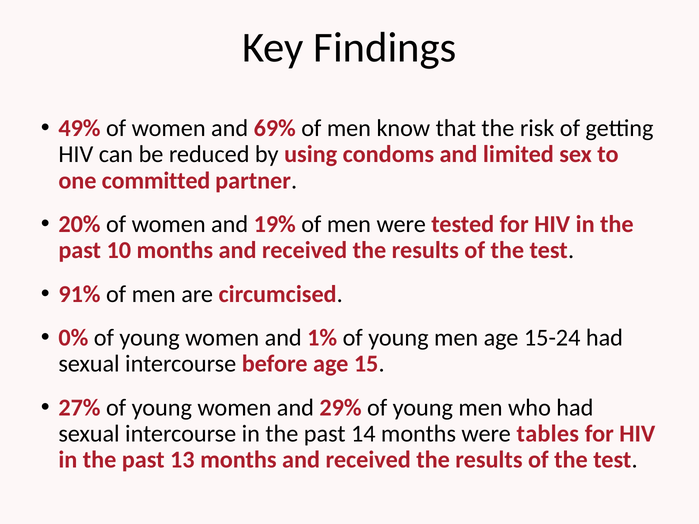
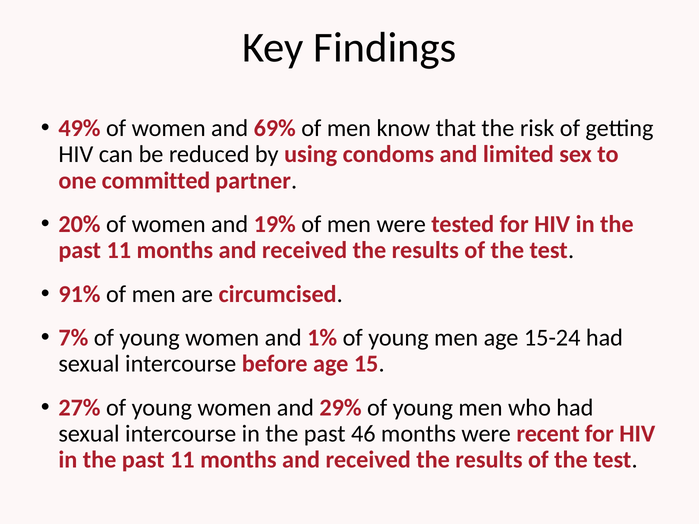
10: 10 -> 11 (119, 251)
0%: 0% -> 7% (73, 338)
14: 14 -> 46 (363, 434)
tables: tables -> recent (548, 434)
13: 13 -> 11 (182, 460)
